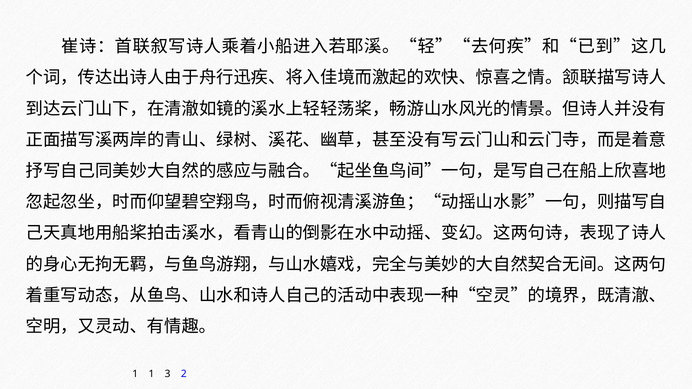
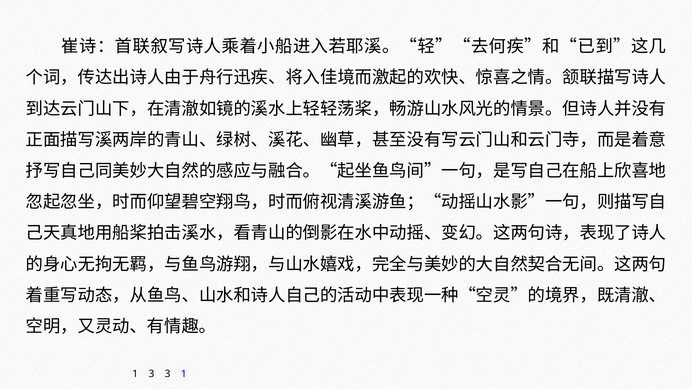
1 1: 1 -> 3 (151, 374)
3 2: 2 -> 1 (184, 374)
